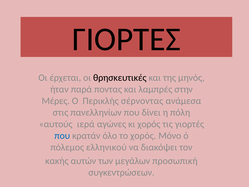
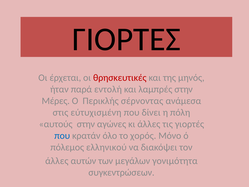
θρησκευτικές colour: black -> red (120, 78)
ποντας: ποντας -> εντολή (108, 89)
πανελληνίων: πανελληνίων -> εύτυχισμένη (96, 112)
αυτούς ιερά: ιερά -> στην (86, 124)
κι χορός: χορός -> άλλες (149, 124)
κακής: κακής -> άλλες (57, 161)
προσωπική: προσωπική -> γονιμότητα (175, 161)
